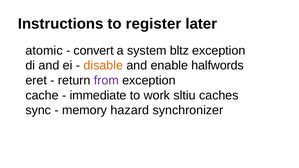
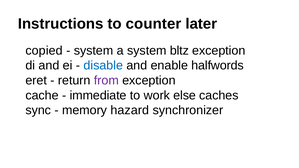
register: register -> counter (154, 24)
atomic: atomic -> copied (44, 51)
convert: convert -> system (94, 51)
disable colour: orange -> blue (103, 66)
sltiu: sltiu -> else (185, 95)
